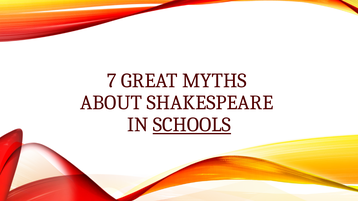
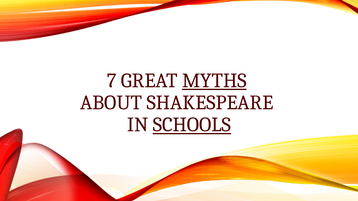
MYTHS underline: none -> present (214, 81)
